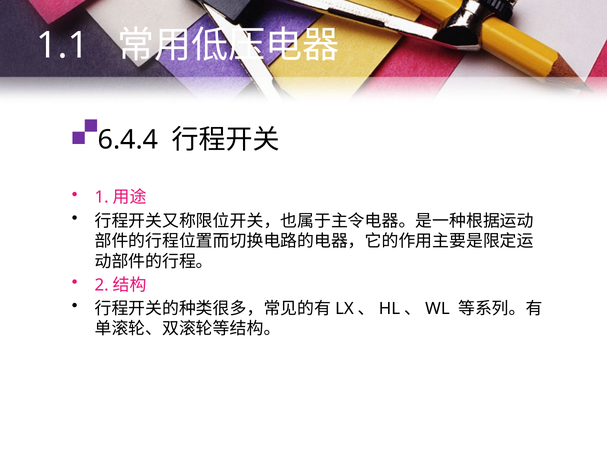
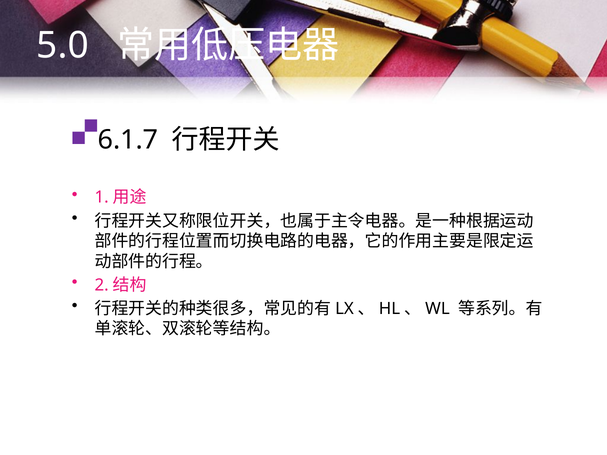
1.1: 1.1 -> 5.0 (63, 46)
6.4.4: 6.4.4 -> 6.1.7 (128, 140)
